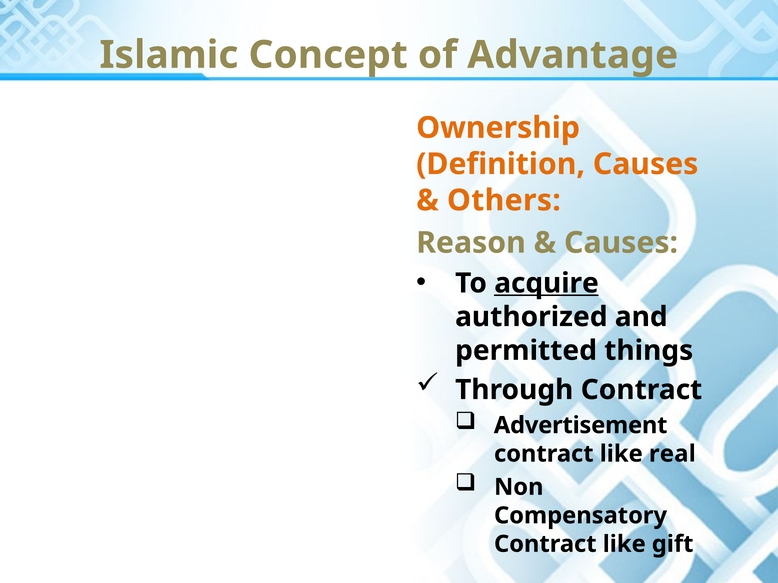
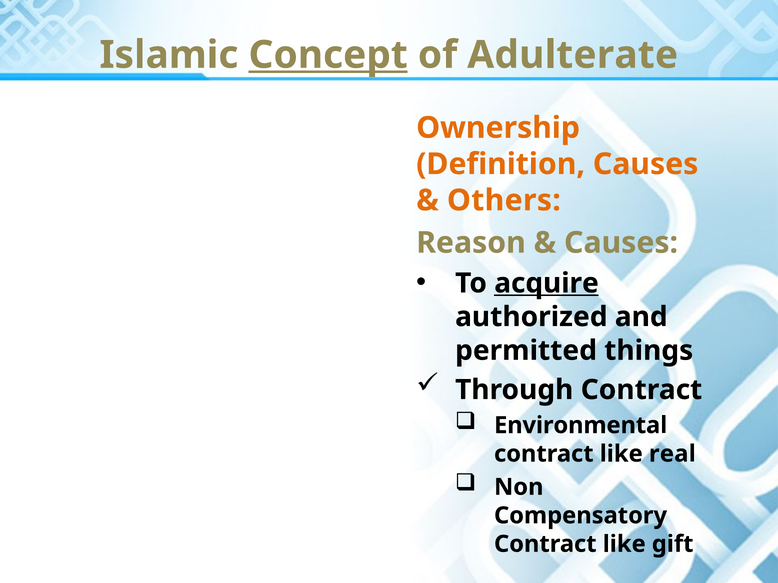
Concept underline: none -> present (328, 55)
Advantage: Advantage -> Adulterate (573, 55)
Advertisement: Advertisement -> Environmental (581, 426)
